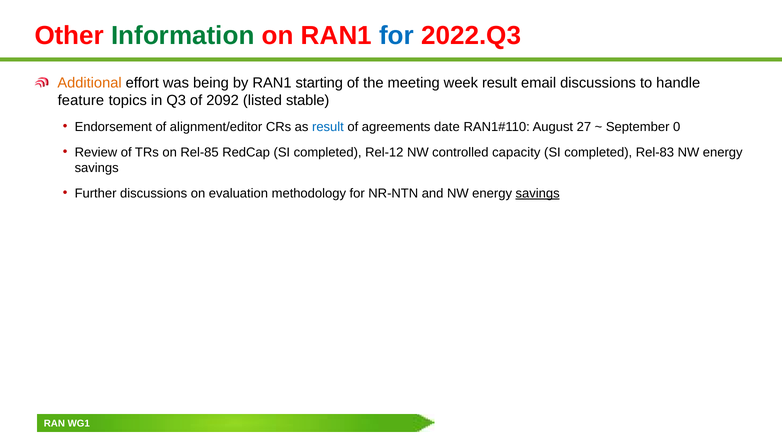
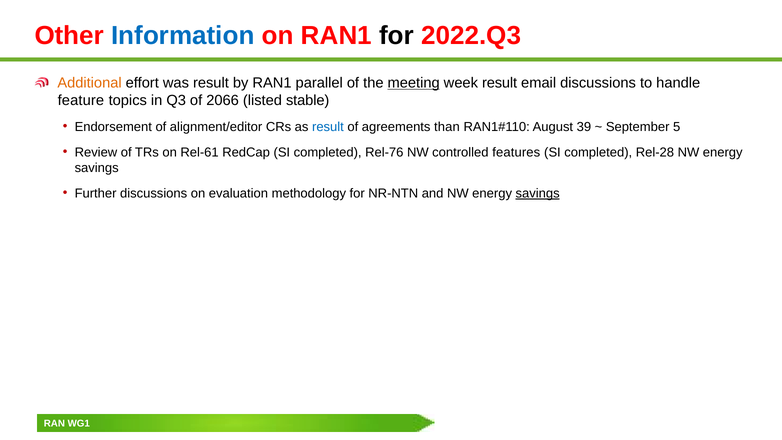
Information colour: green -> blue (183, 36)
for colour: blue -> black (396, 36)
was being: being -> result (211, 83)
starting: starting -> parallel (319, 83)
meeting underline: none -> present (414, 83)
2092: 2092 -> 2066 (223, 101)
date: date -> than (447, 127)
27: 27 -> 39 (584, 127)
0: 0 -> 5 (677, 127)
Rel-85: Rel-85 -> Rel-61 (200, 152)
Rel-12: Rel-12 -> Rel-76 (384, 152)
capacity: capacity -> features (516, 152)
Rel-83: Rel-83 -> Rel-28 (655, 152)
